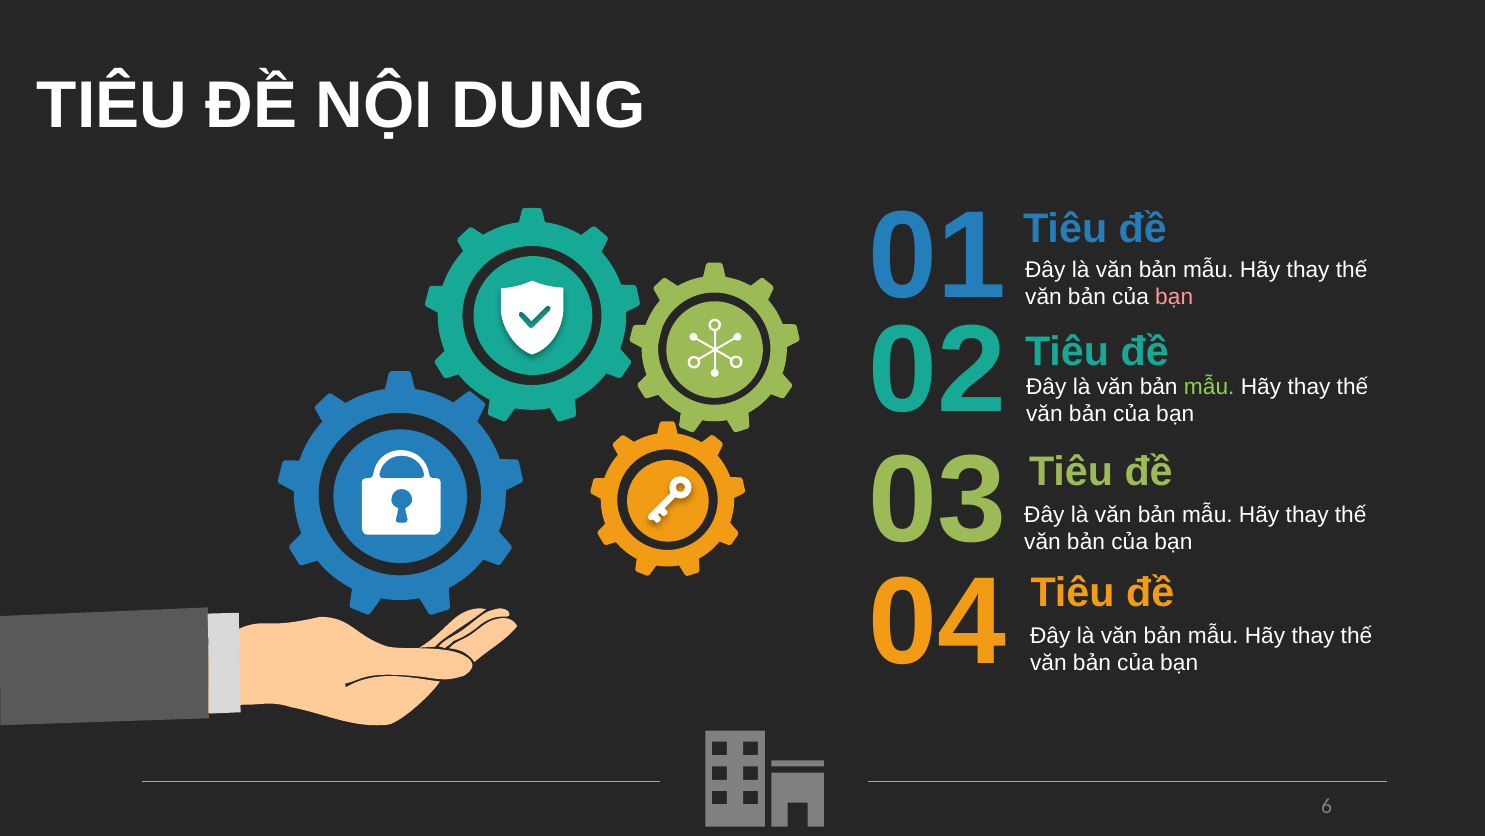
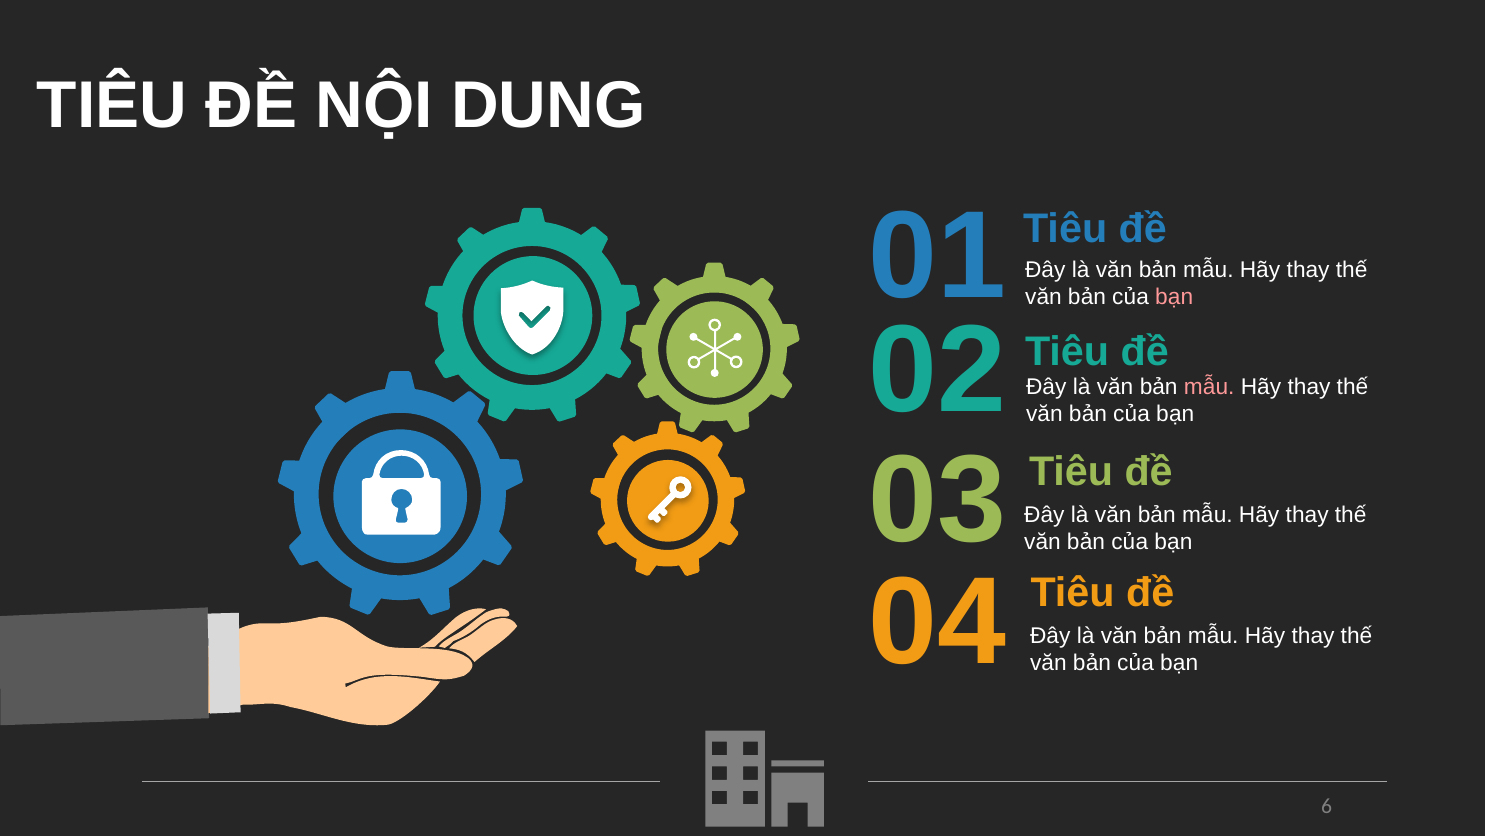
mẫu colour: light green -> pink (1209, 387)
